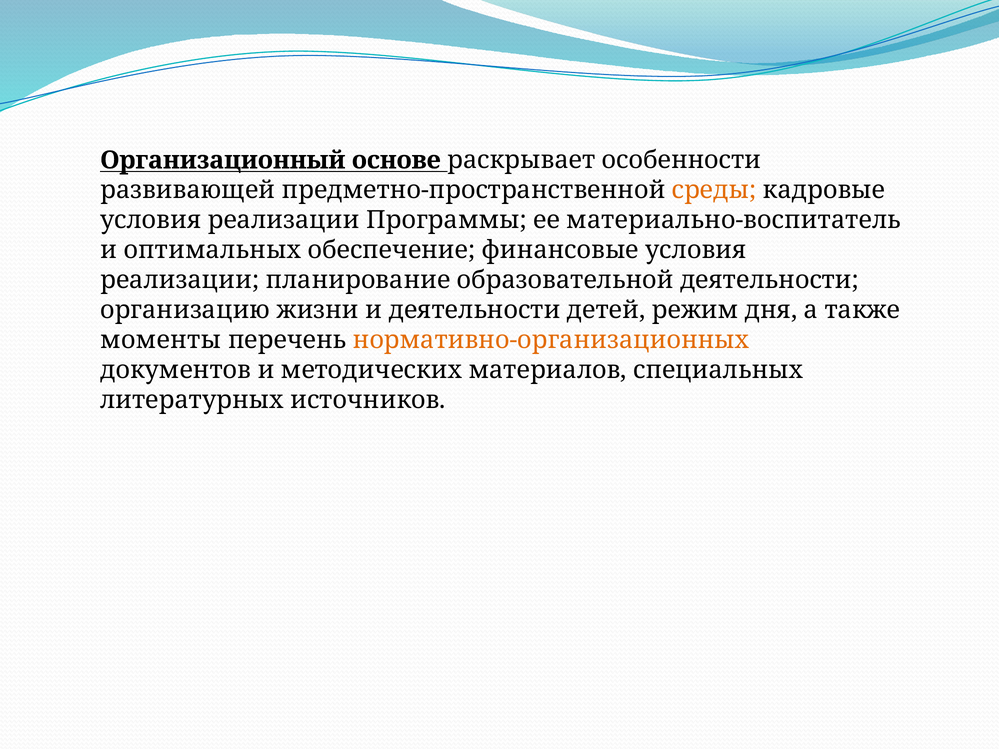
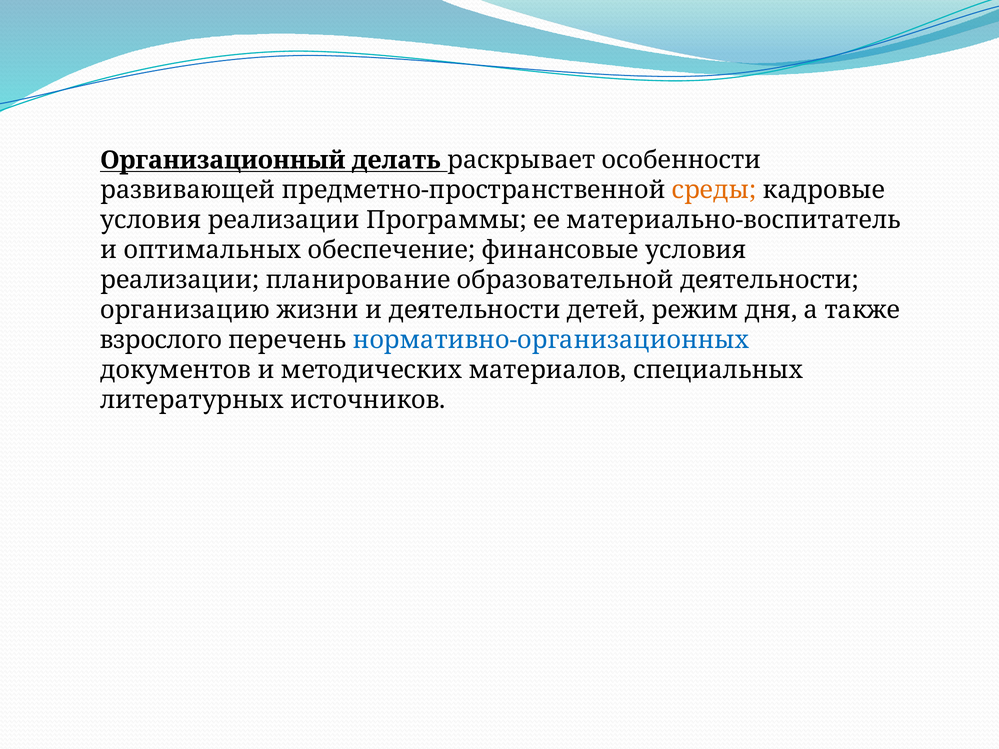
основе: основе -> делать (396, 160)
моменты: моменты -> взрослого (161, 340)
нормативно-организационных colour: orange -> blue (551, 340)
